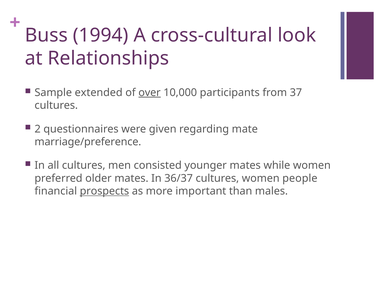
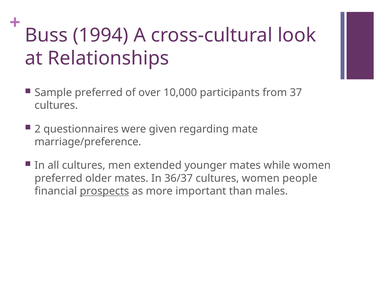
Sample extended: extended -> preferred (99, 93)
over underline: present -> none (150, 93)
consisted: consisted -> extended (158, 166)
